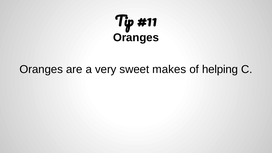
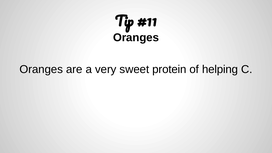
makes: makes -> protein (169, 69)
